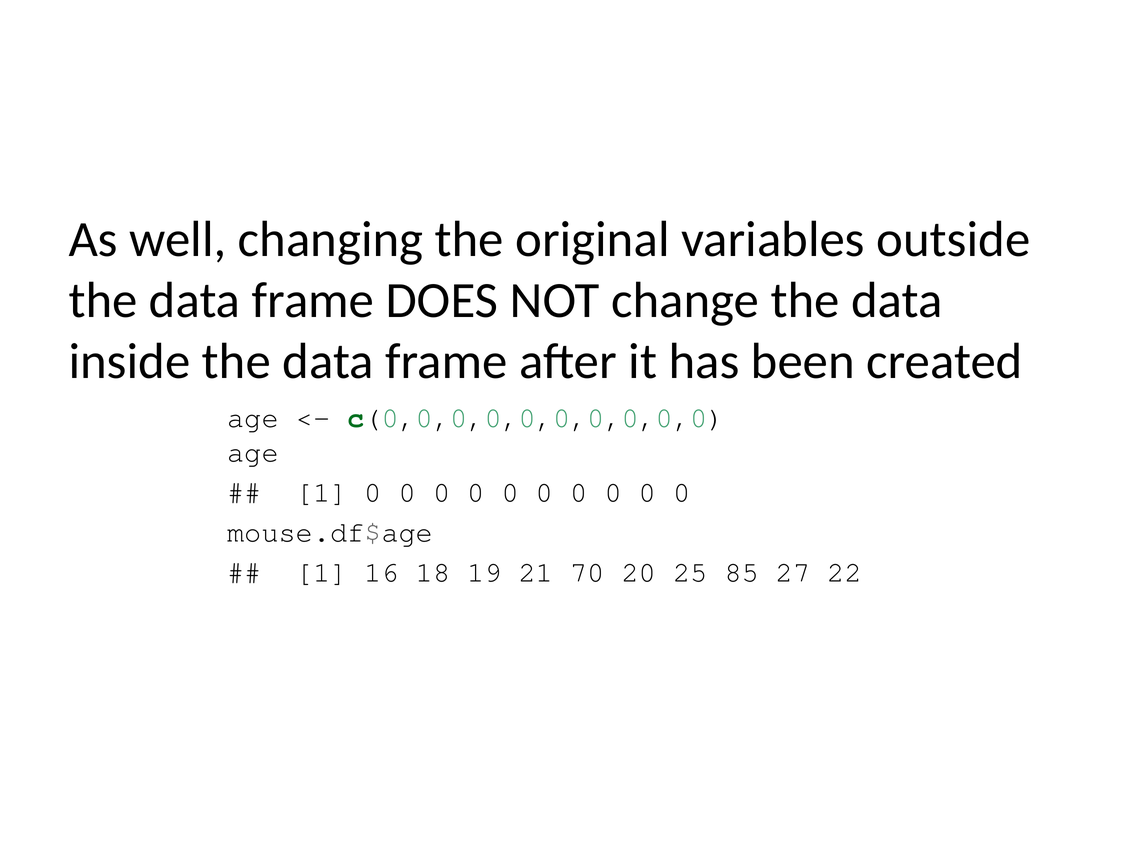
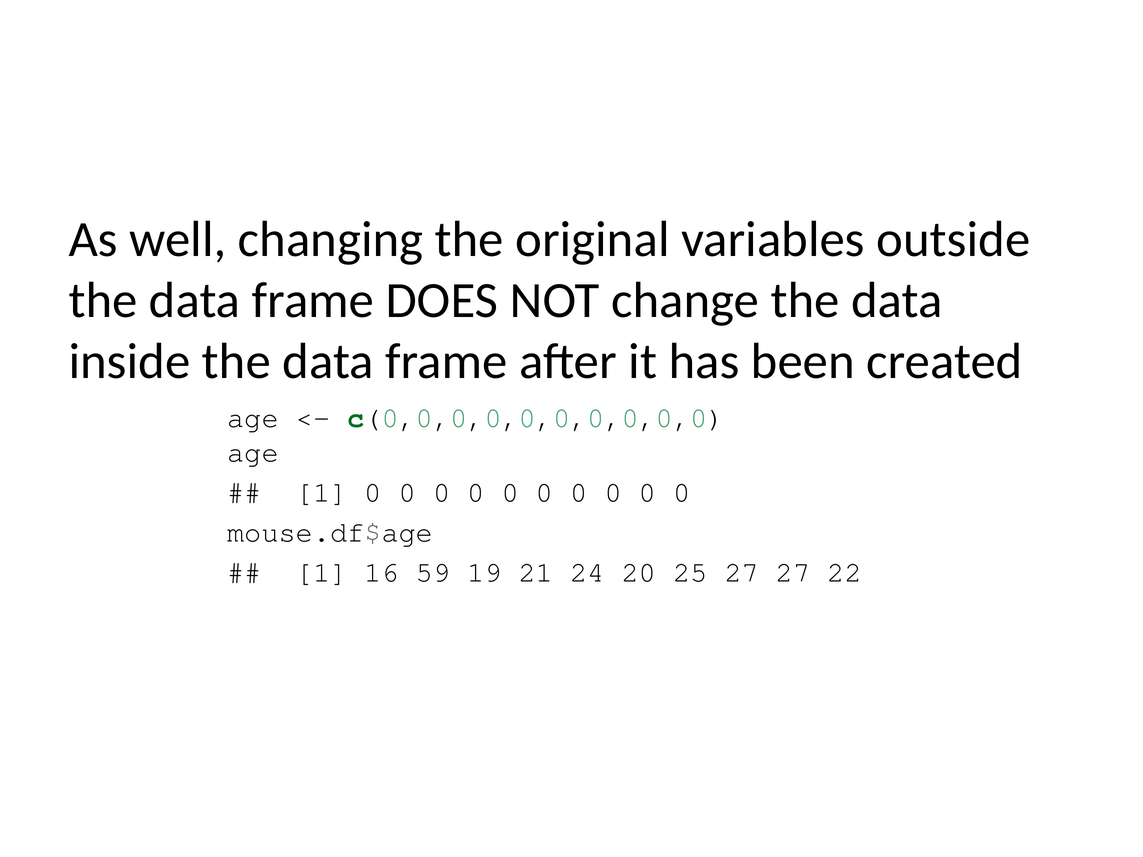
18: 18 -> 59 (433, 572)
70: 70 -> 24 (587, 572)
25 85: 85 -> 27 (742, 572)
